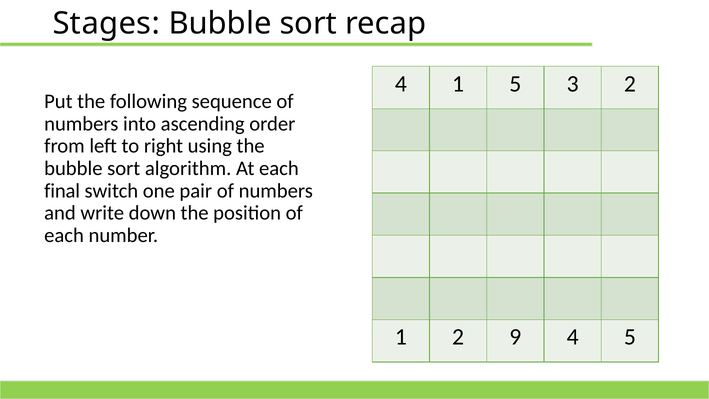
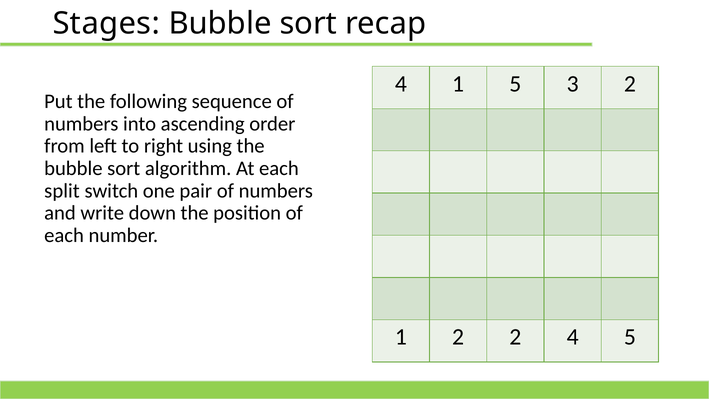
final: final -> split (62, 191)
2 9: 9 -> 2 (515, 337)
